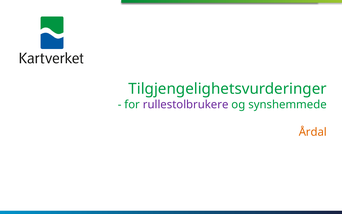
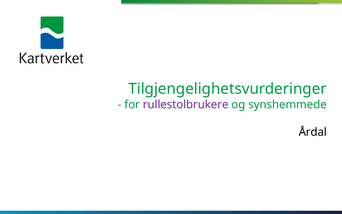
Årdal colour: orange -> black (313, 132)
